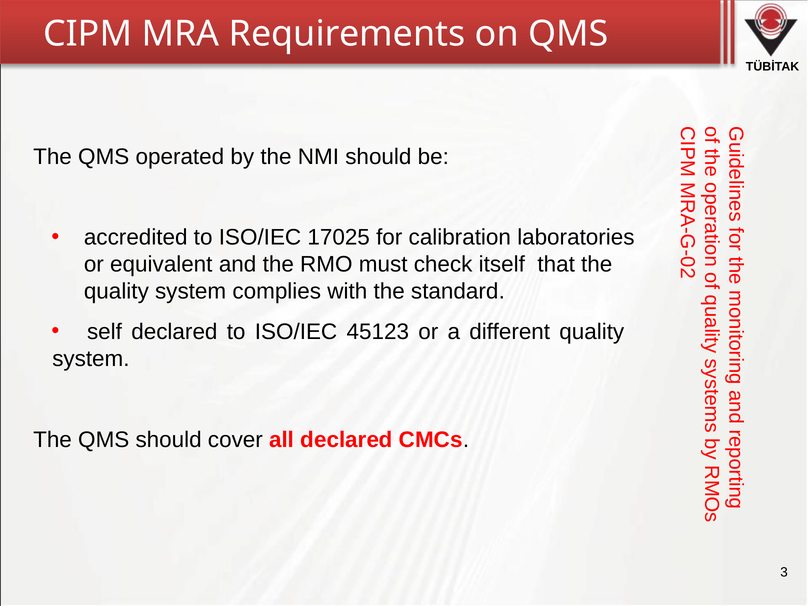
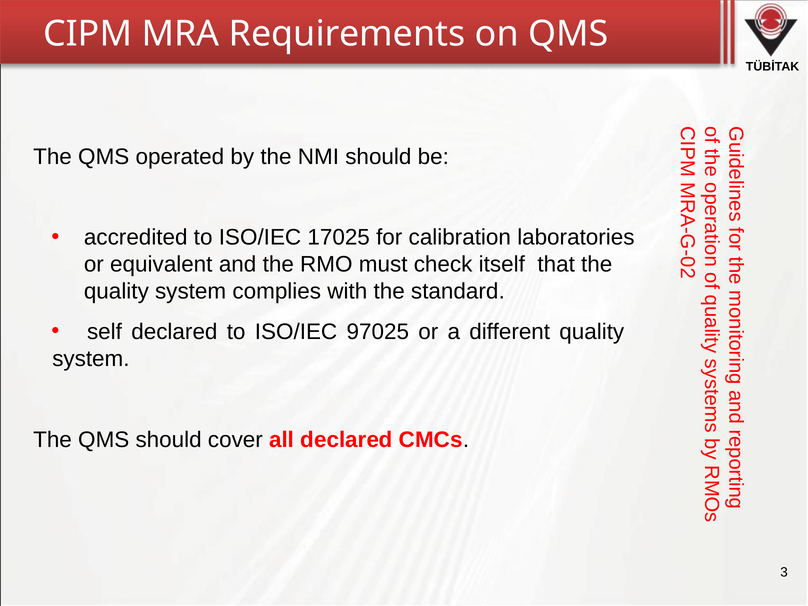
45123: 45123 -> 97025 (378, 332)
